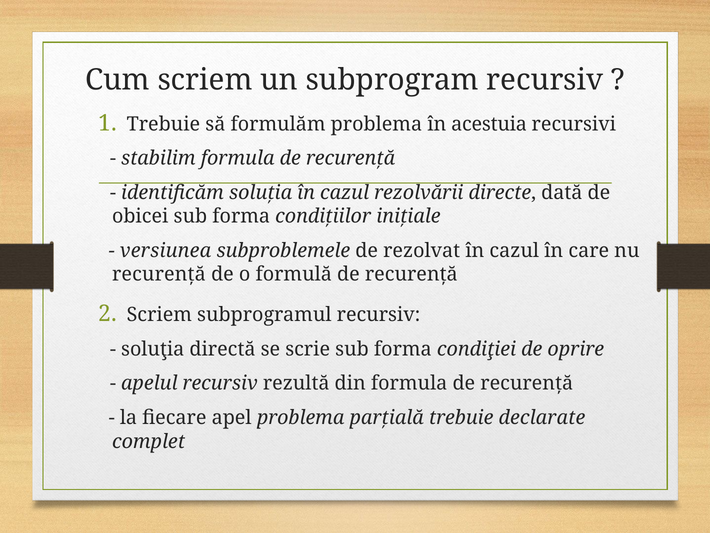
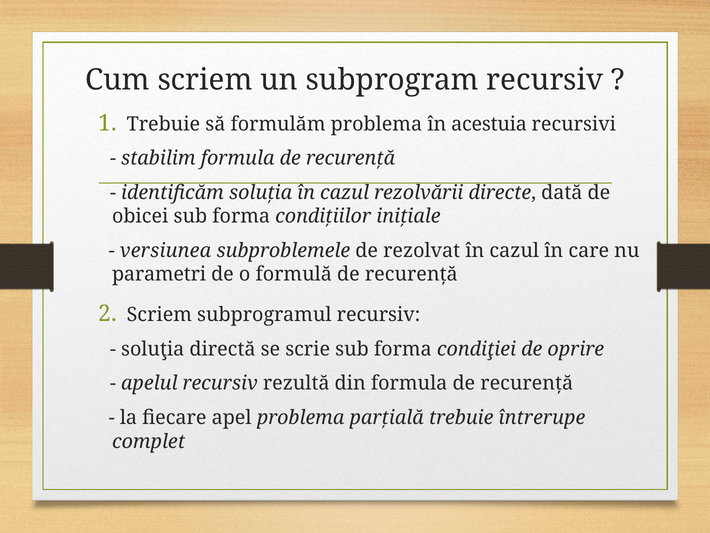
recurenţă: recurenţă -> parametri (159, 274)
declarate: declarate -> întrerupe (542, 417)
